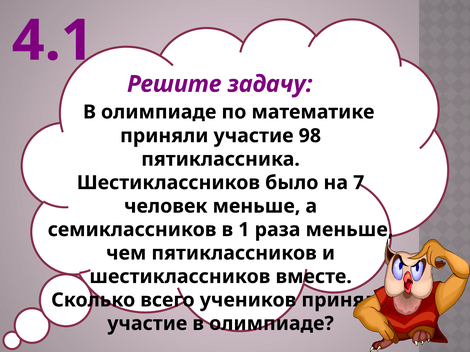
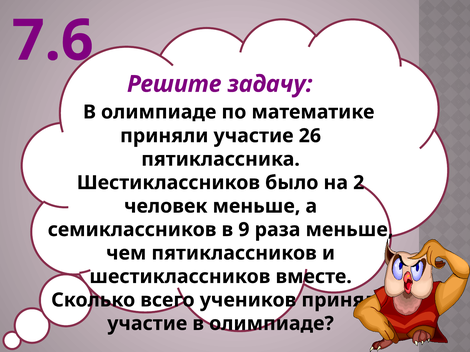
4.1: 4.1 -> 7.6 (53, 41)
98: 98 -> 26 (310, 136)
7: 7 -> 2 (359, 183)
1: 1 -> 9 (244, 230)
